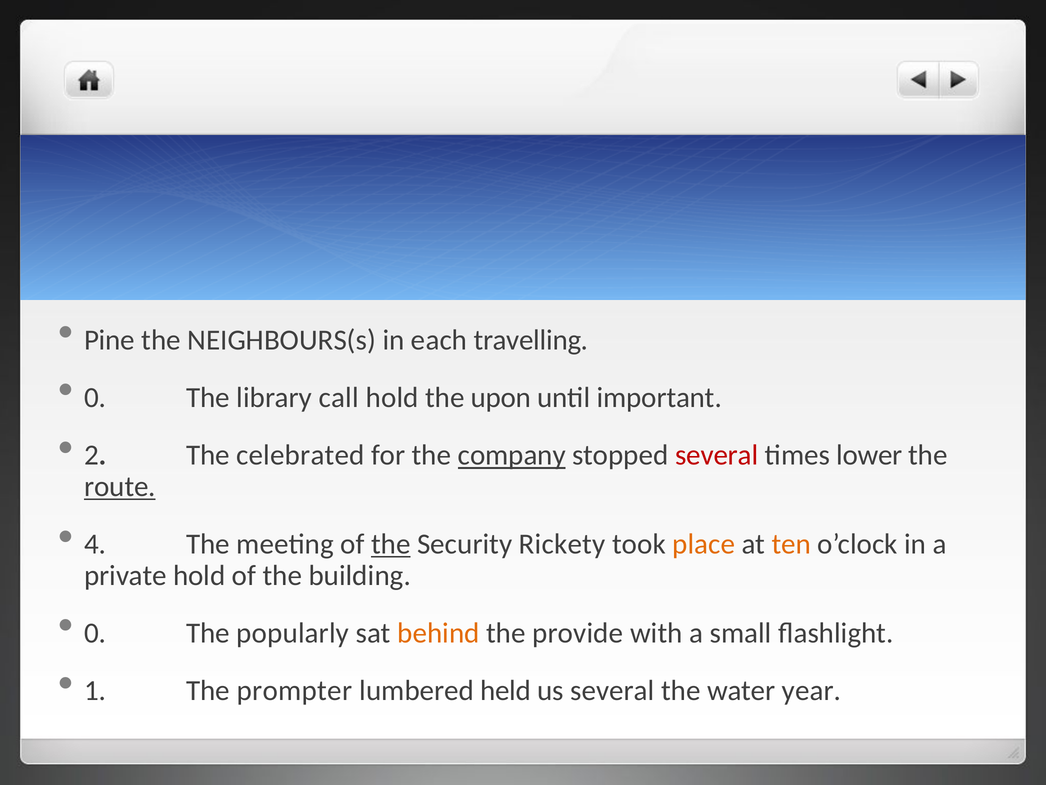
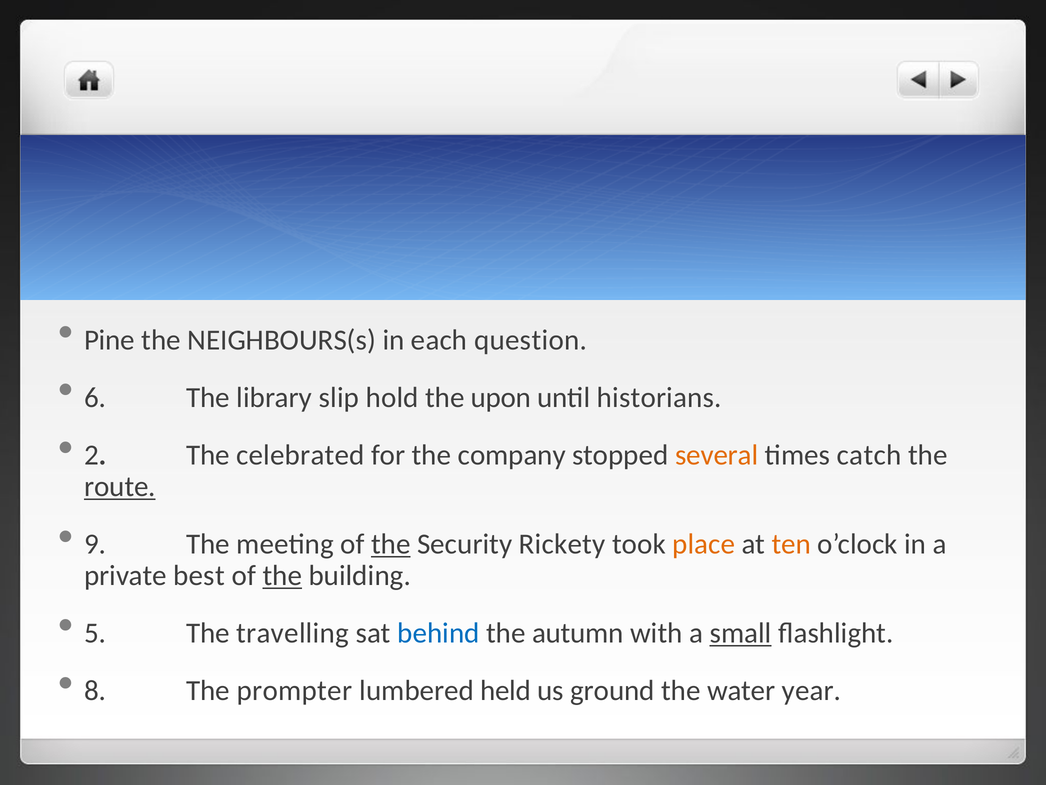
travelling: travelling -> question (531, 340)
0: 0 -> 6 (95, 398)
call: call -> slip (339, 398)
important: important -> historians (659, 398)
company underline: present -> none (512, 455)
several colour: red -> orange (717, 455)
lower: lower -> catch (869, 455)
4: 4 -> 9 (95, 544)
private hold: hold -> best (199, 575)
the underline: none -> present (282, 575)
0: 0 -> 5 (95, 633)
popularly: popularly -> travelling (293, 633)
behind colour: orange -> blue (438, 633)
provide: provide -> autumn (578, 633)
small underline: none -> present (741, 633)
1: 1 -> 8 (95, 690)
us several: several -> ground (612, 690)
